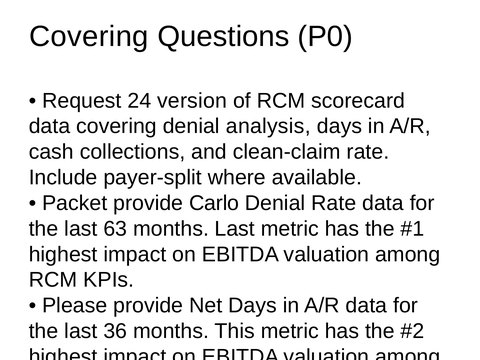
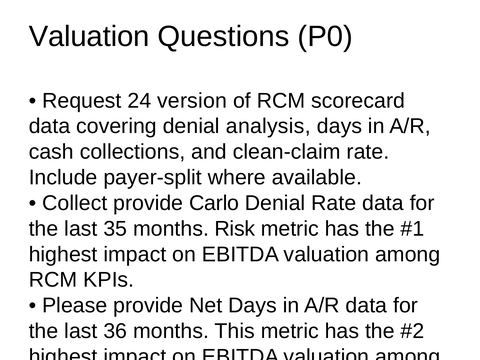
Covering: Covering -> Valuation (89, 36)
Packet: Packet -> Collect (75, 203)
63: 63 -> 35 (115, 229)
months Last: Last -> Risk (235, 229)
